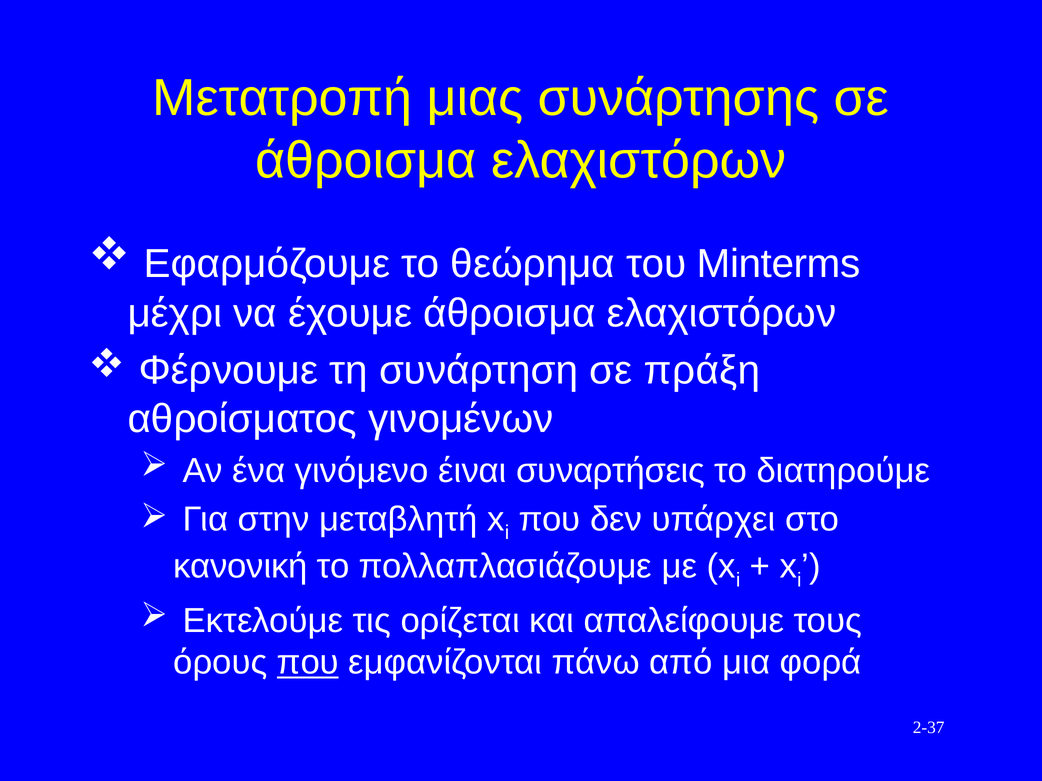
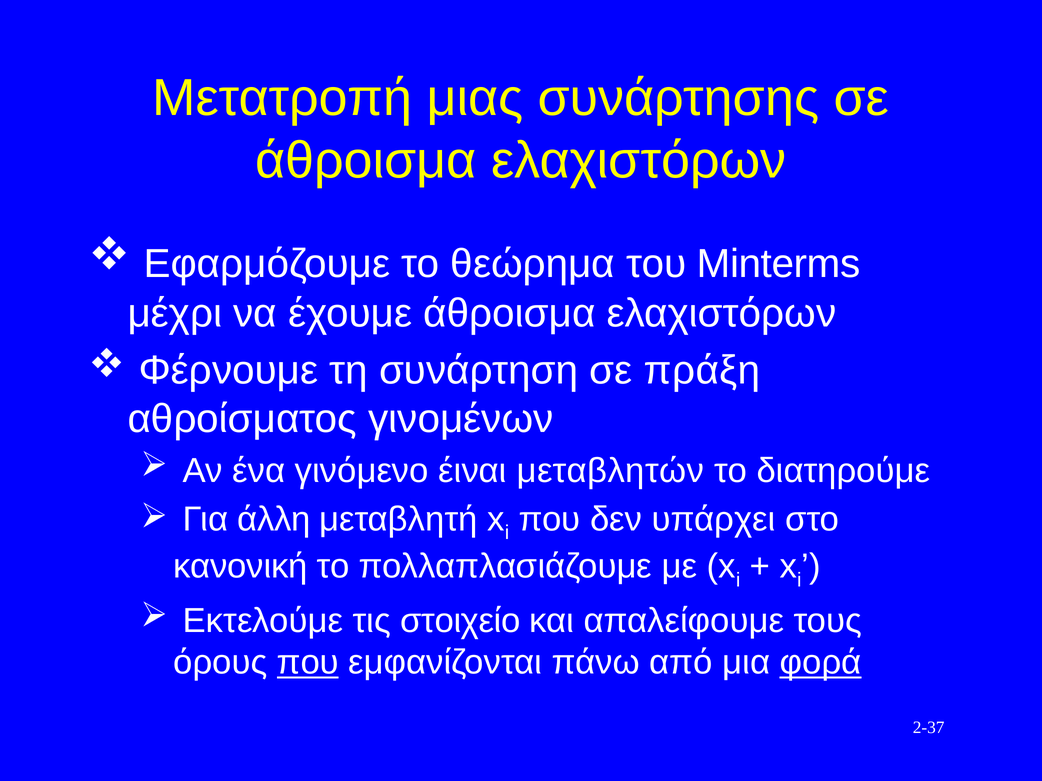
συναρτήσεις: συναρτήσεις -> μεταβλητών (610, 471)
στην: στην -> άλλη (274, 519)
ορίζεται: ορίζεται -> στοιχείο (460, 621)
φορά underline: none -> present (821, 663)
